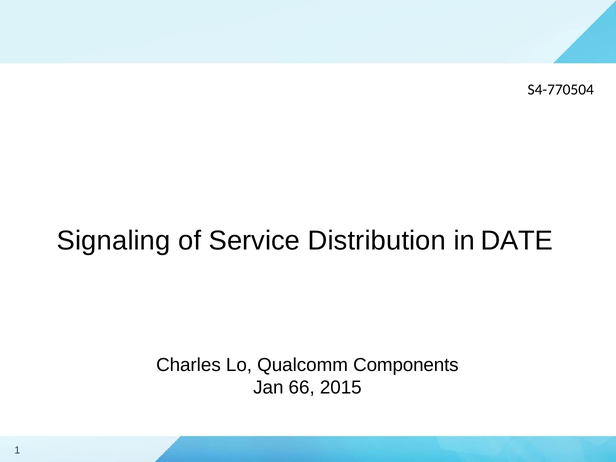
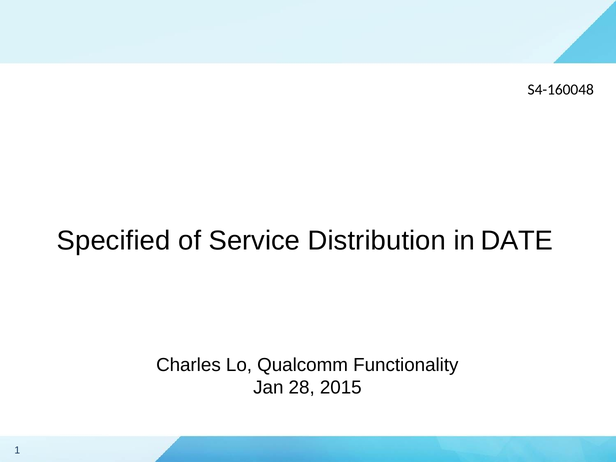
S4-770504: S4-770504 -> S4-160048 (561, 90)
Signaling: Signaling -> Specified (114, 240)
Components: Components -> Functionality (406, 365)
66: 66 -> 28 (302, 388)
